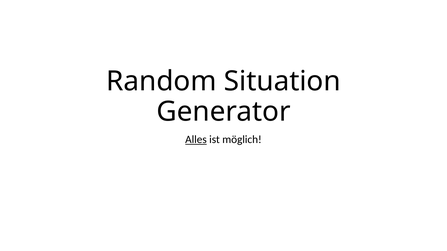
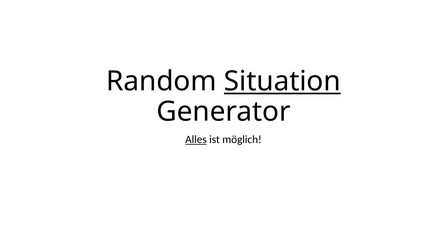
Situation underline: none -> present (282, 82)
